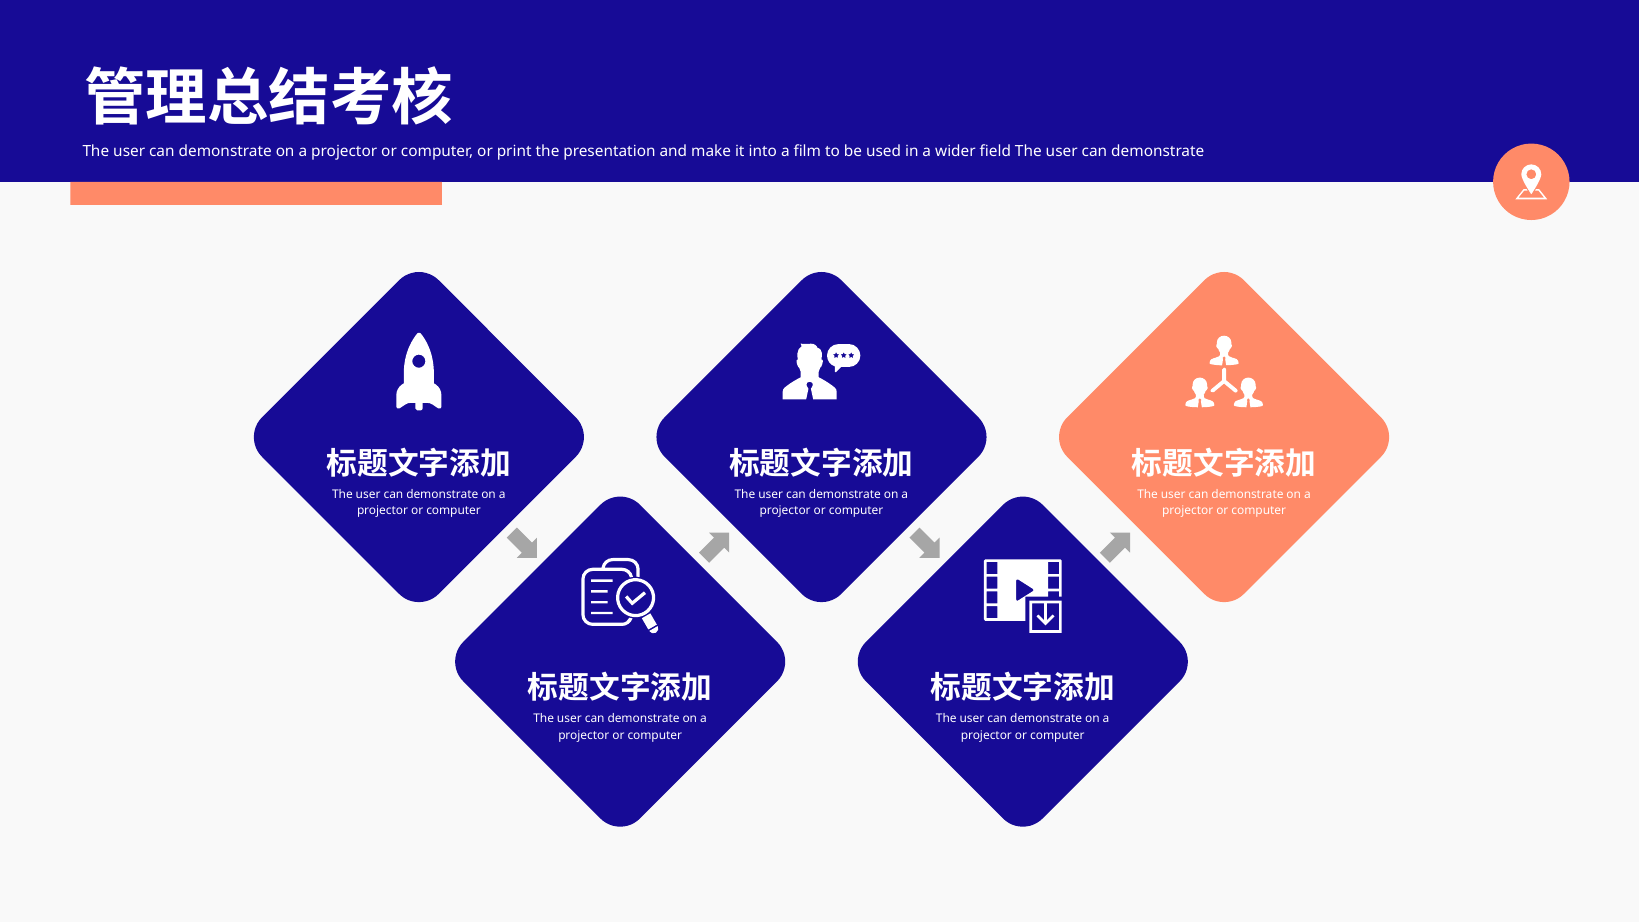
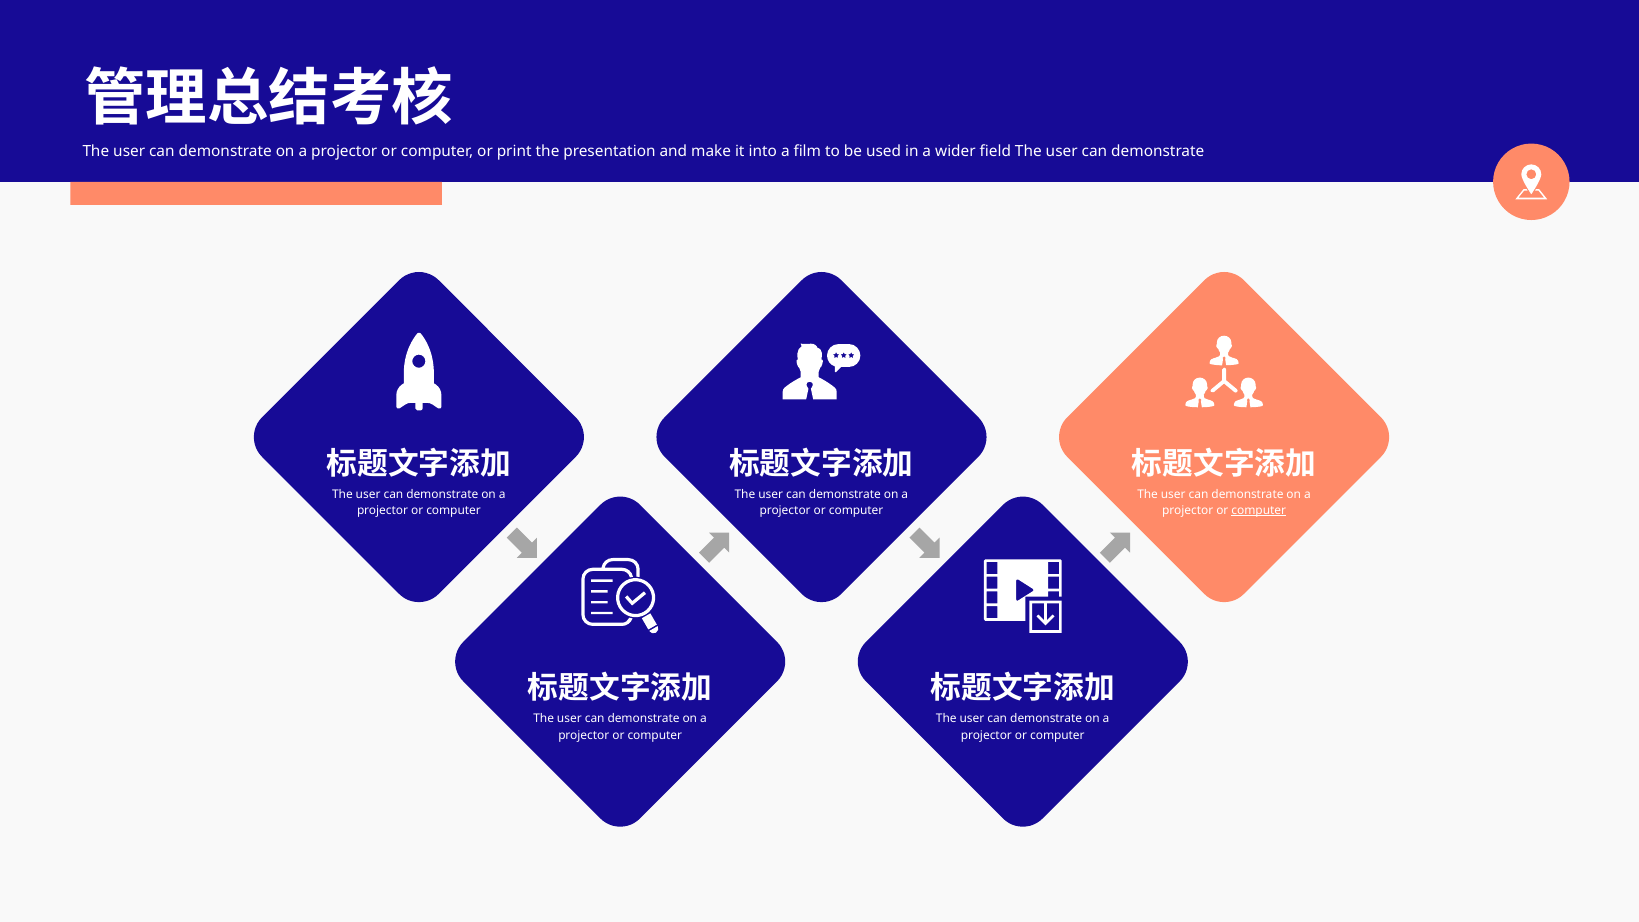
computer underline: none -> present (1259, 510)
